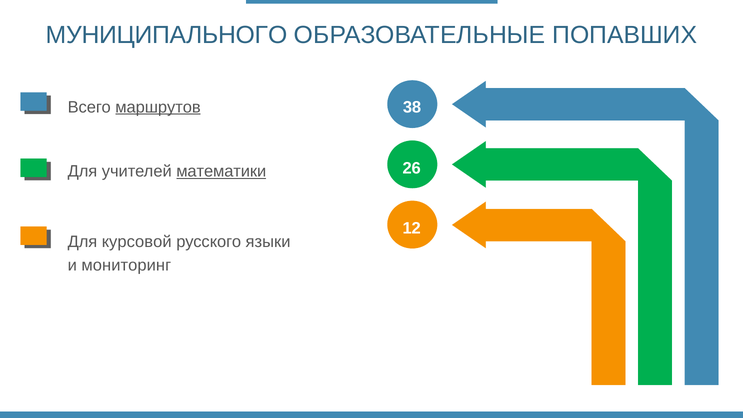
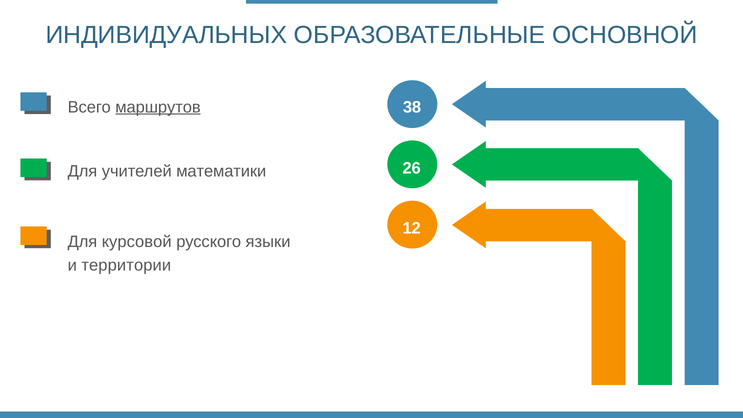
МУНИЦИПАЛЬНОГО: МУНИЦИПАЛЬНОГО -> ИНДИВИДУАЛЬНЫХ (166, 35)
ПОПАВШИХ: ПОПАВШИХ -> ОСНОВНОЙ (625, 35)
математики underline: present -> none (221, 171)
мониторинг: мониторинг -> территории (126, 265)
